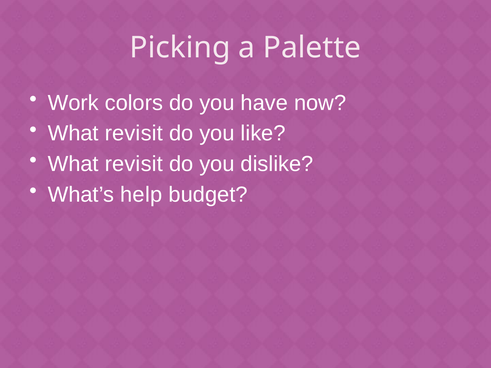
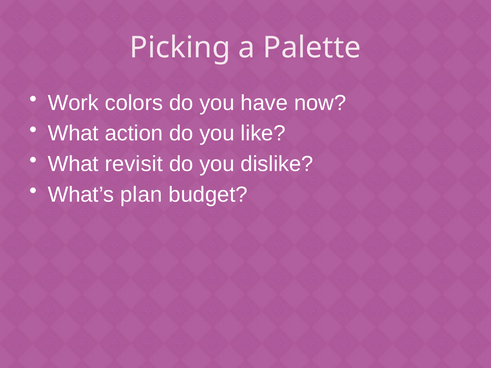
revisit: revisit -> action (134, 134)
help: help -> plan (141, 195)
